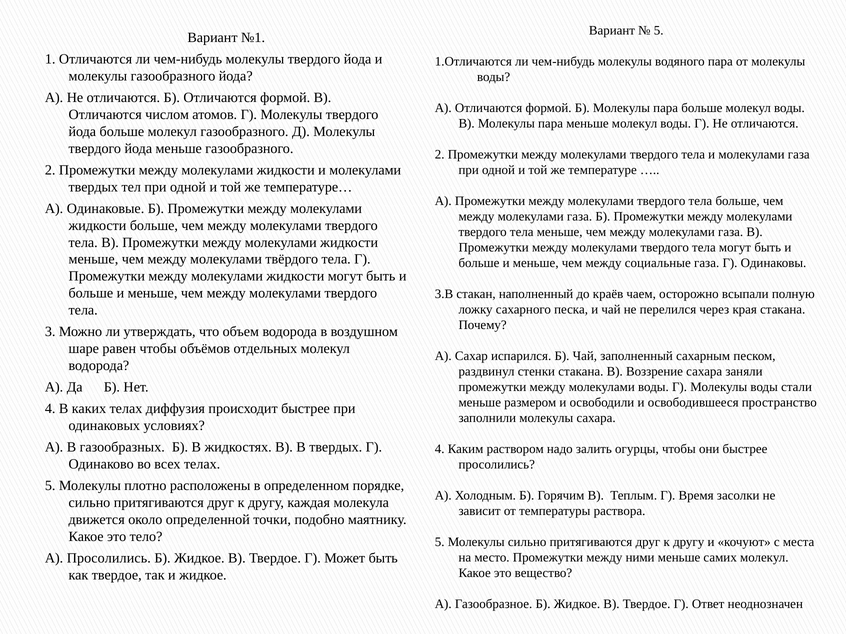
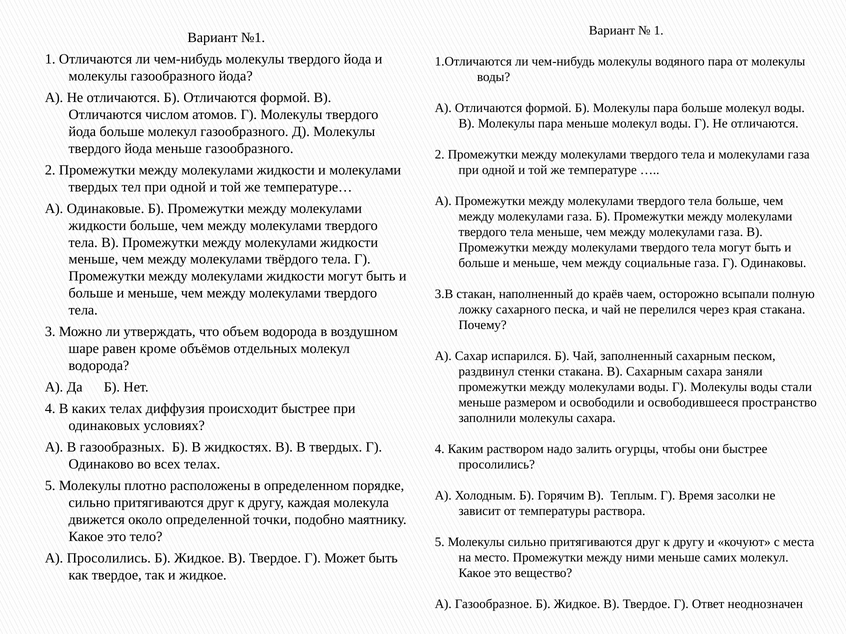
5: 5 -> 1 (659, 30)
равен чтобы: чтобы -> кроме (158, 349)
В Воззрение: Воззрение -> Сахарным (655, 372)
